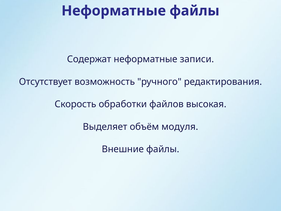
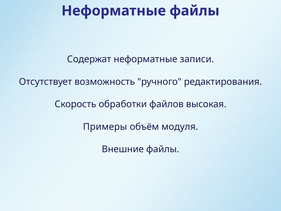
Выделяет: Выделяет -> Примеры (105, 127)
